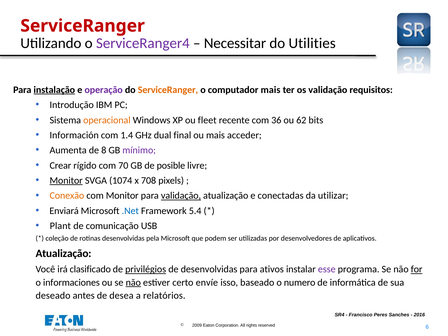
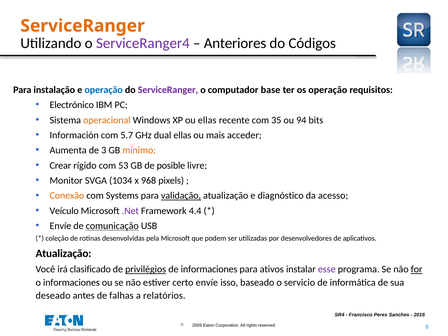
ServiceRanger colour: red -> orange (83, 26)
Necessitar: Necessitar -> Anteriores (235, 43)
Utilities: Utilities -> Códigos (312, 43)
instalação underline: present -> none (54, 90)
operação colour: purple -> blue (104, 90)
ServiceRanger colour: orange -> purple (168, 90)
computador mais: mais -> base (271, 90)
os validação: validação -> operação (328, 90)
Introdução: Introdução -> Electrónico (72, 105)
ou fleet: fleet -> ellas (207, 120)
36: 36 -> 35 (276, 120)
62: 62 -> 94 (301, 120)
1.4: 1.4 -> 5.7 (127, 135)
dual final: final -> ellas (182, 135)
8: 8 -> 3 (104, 150)
mínimo colour: purple -> orange (139, 150)
70: 70 -> 53 (123, 165)
Monitor underline: present -> none (66, 181)
1074: 1074 -> 1034 (121, 181)
708: 708 -> 968 (149, 181)
com Monitor: Monitor -> Systems (122, 196)
conectadas: conectadas -> diagnóstico (281, 196)
utilizar: utilizar -> acesso (333, 196)
Enviará: Enviará -> Veículo (64, 211)
.Net colour: blue -> purple (130, 211)
5.4: 5.4 -> 4.4 (195, 211)
Plant: Plant -> Envíe (60, 226)
comunicação underline: none -> present (112, 226)
de desenvolvidas: desenvolvidas -> informaciones (209, 269)
não underline: present -> none (133, 282)
numero: numero -> servicio (300, 282)
desea: desea -> falhas (121, 296)
